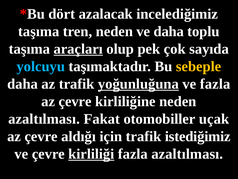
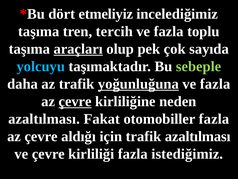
azalacak: azalacak -> etmeliyiz (106, 14)
tren neden: neden -> tercih (114, 31)
daha: daha -> fazla (169, 31)
sebeple colour: yellow -> light green (199, 66)
çevre underline: none -> present (75, 101)
otomobiller uçak: uçak -> fazla (214, 119)
trafik istediğimiz: istediğimiz -> azaltılması (198, 136)
kirliliği underline: present -> none (91, 154)
fazla azaltılması: azaltılması -> istediğimiz (187, 154)
